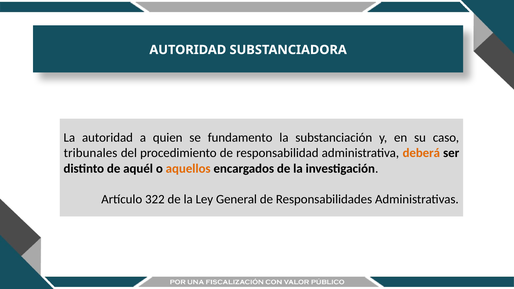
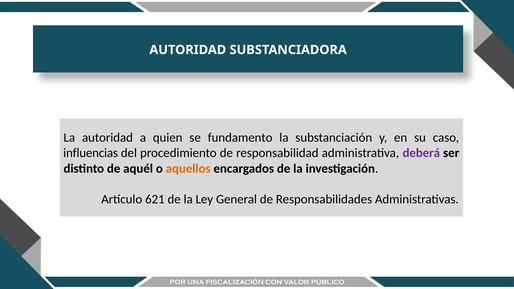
tribunales: tribunales -> influencias (91, 153)
deberá colour: orange -> purple (421, 153)
322: 322 -> 621 (155, 199)
